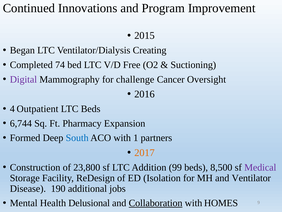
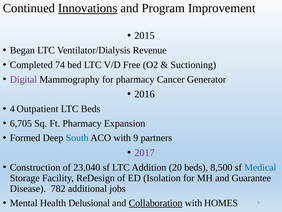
Innovations underline: none -> present (88, 8)
Creating: Creating -> Revenue (150, 50)
for challenge: challenge -> pharmacy (135, 79)
Oversight: Oversight -> Generator (207, 79)
6,744: 6,744 -> 6,705 (21, 123)
with 1: 1 -> 9 (136, 138)
2017 colour: orange -> purple (145, 152)
23,800: 23,800 -> 23,040 (87, 167)
99: 99 -> 20 (175, 167)
Medical colour: purple -> blue (260, 167)
Ventilator: Ventilator -> Guarantee (251, 178)
190: 190 -> 782 (58, 188)
